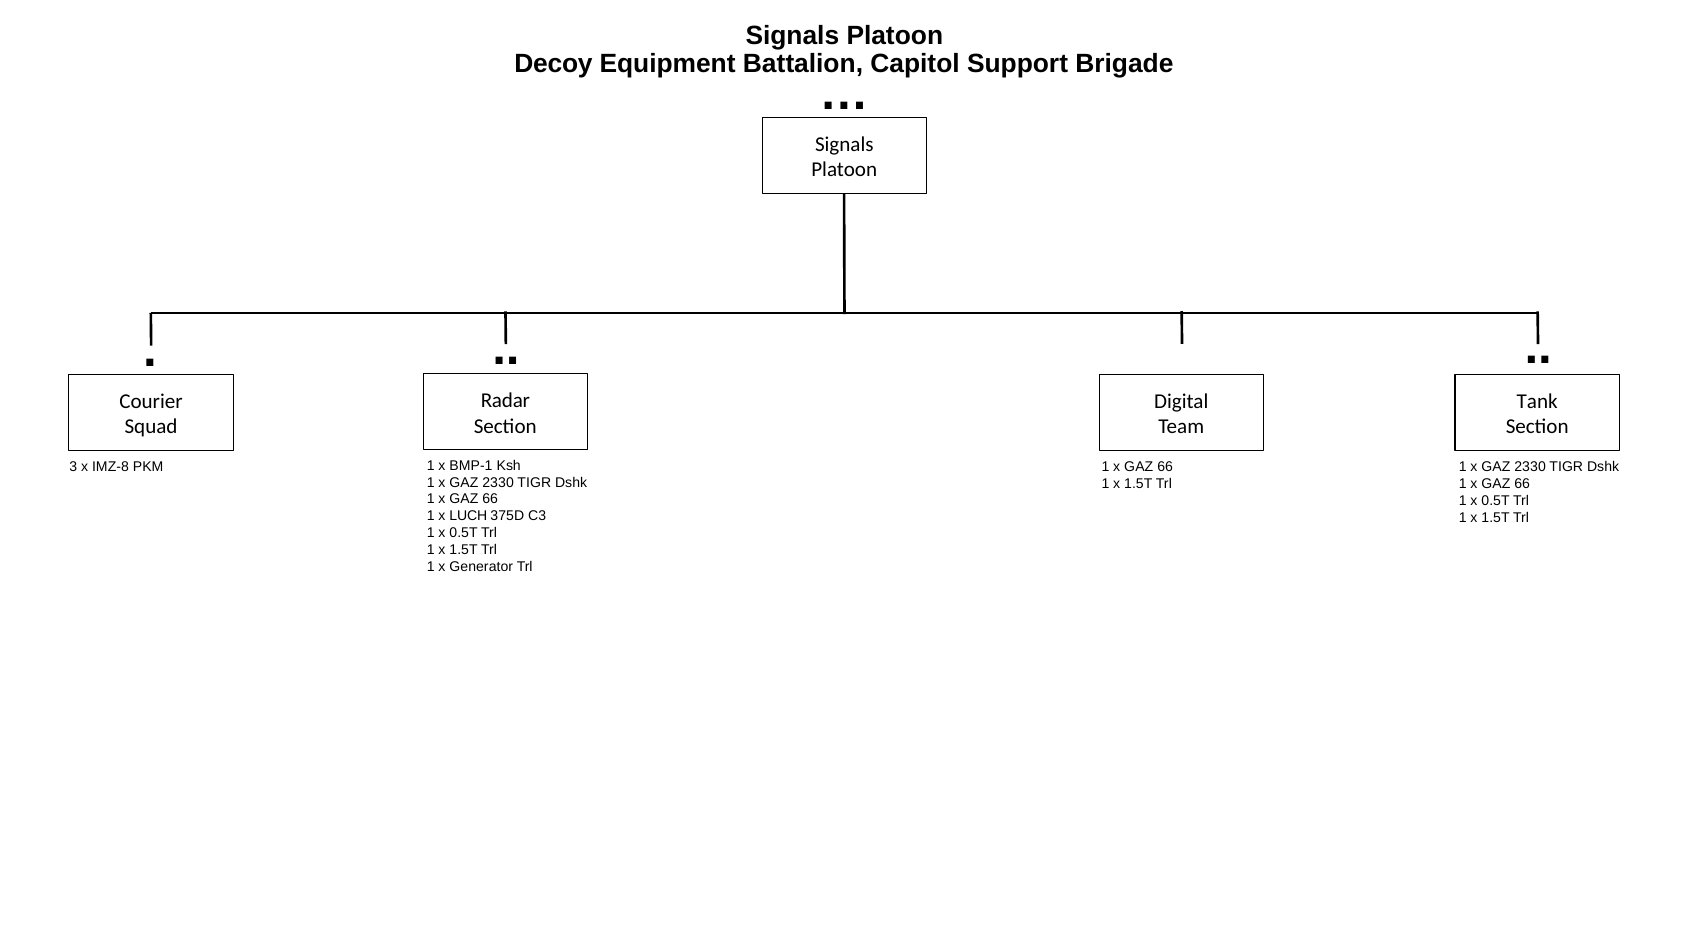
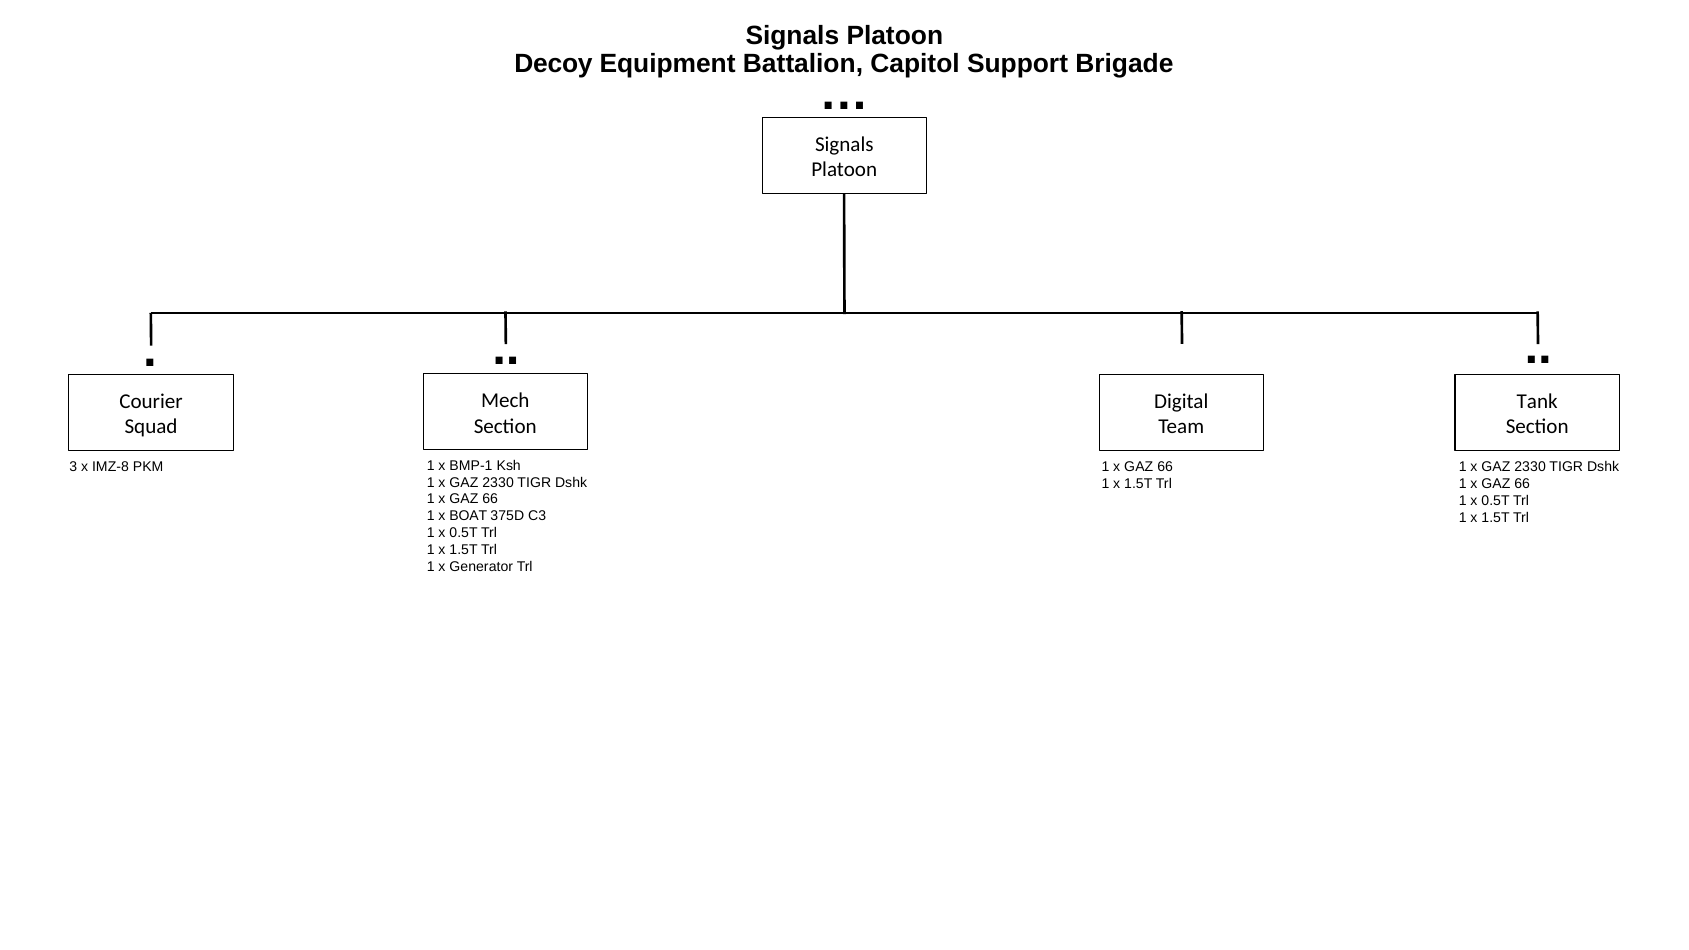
Radar: Radar -> Mech (505, 401)
LUCH: LUCH -> BOAT (468, 516)
